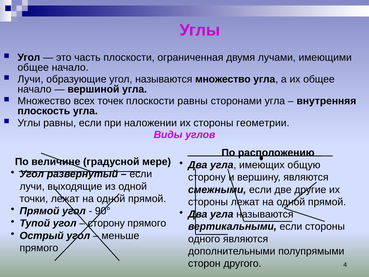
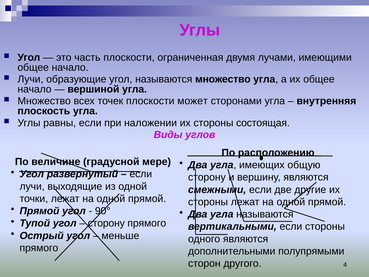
плоскости равны: равны -> может (193, 101)
геометрии: геометрии -> состоящая (263, 123)
